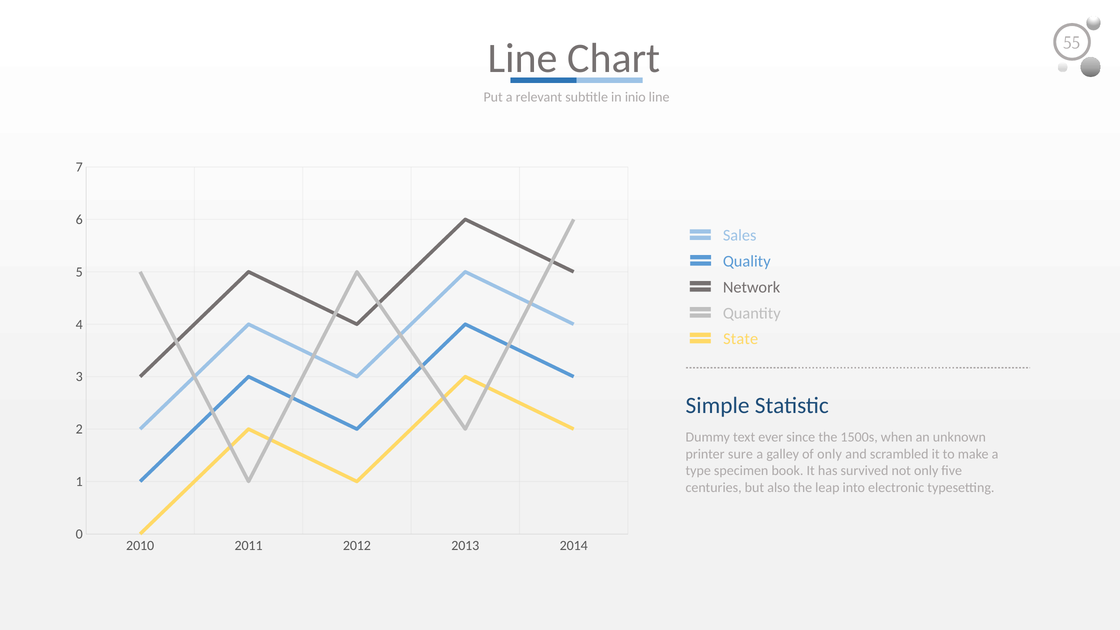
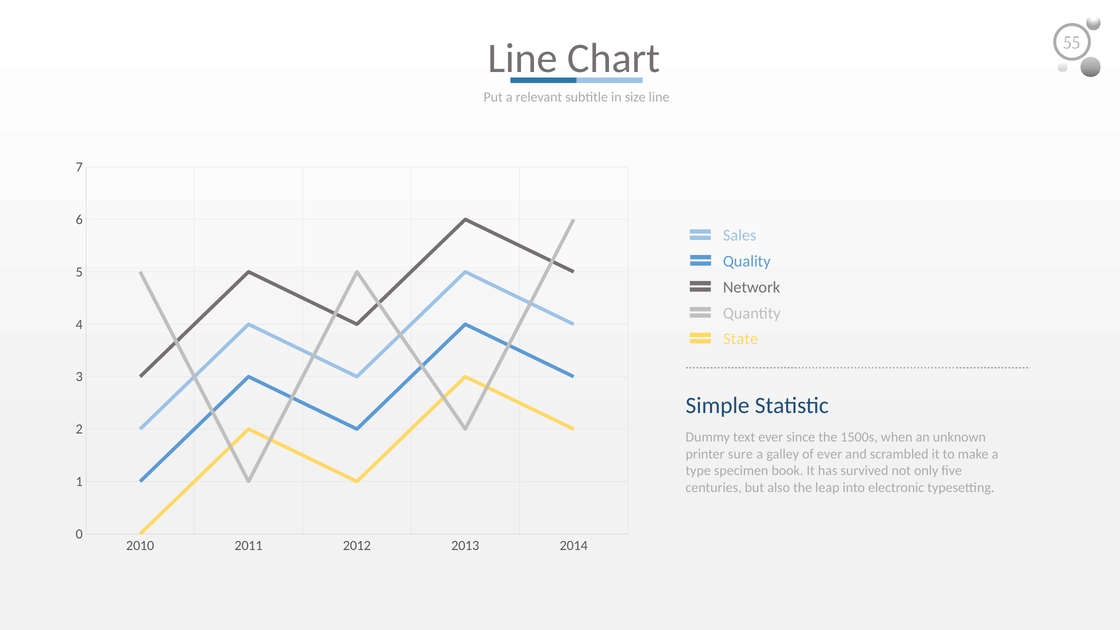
inio: inio -> size (635, 97)
of only: only -> ever (830, 454)
